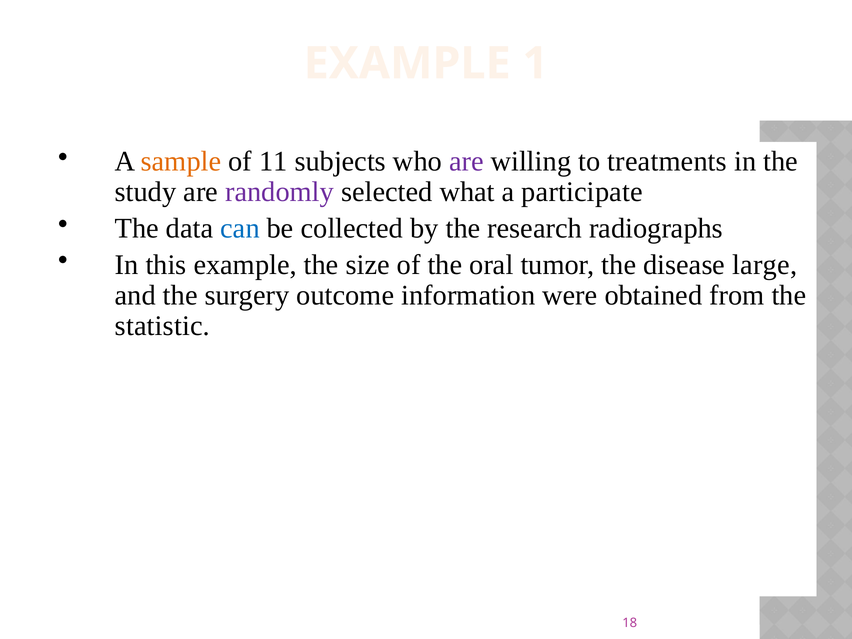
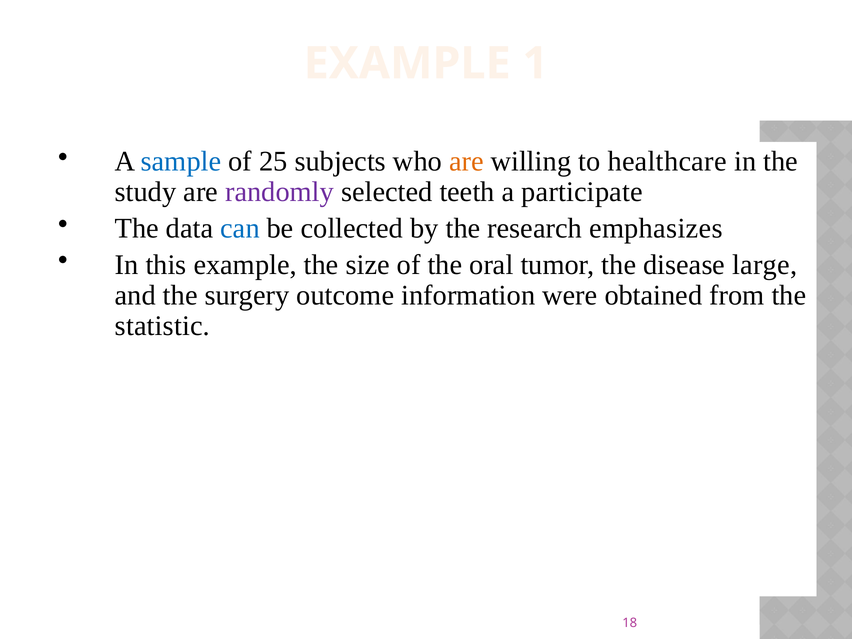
sample colour: orange -> blue (181, 161)
11: 11 -> 25 (273, 161)
are colour: purple -> orange (466, 161)
treatments: treatments -> healthcare (667, 161)
what: what -> teeth (467, 192)
radiographs: radiographs -> emphasizes (656, 228)
